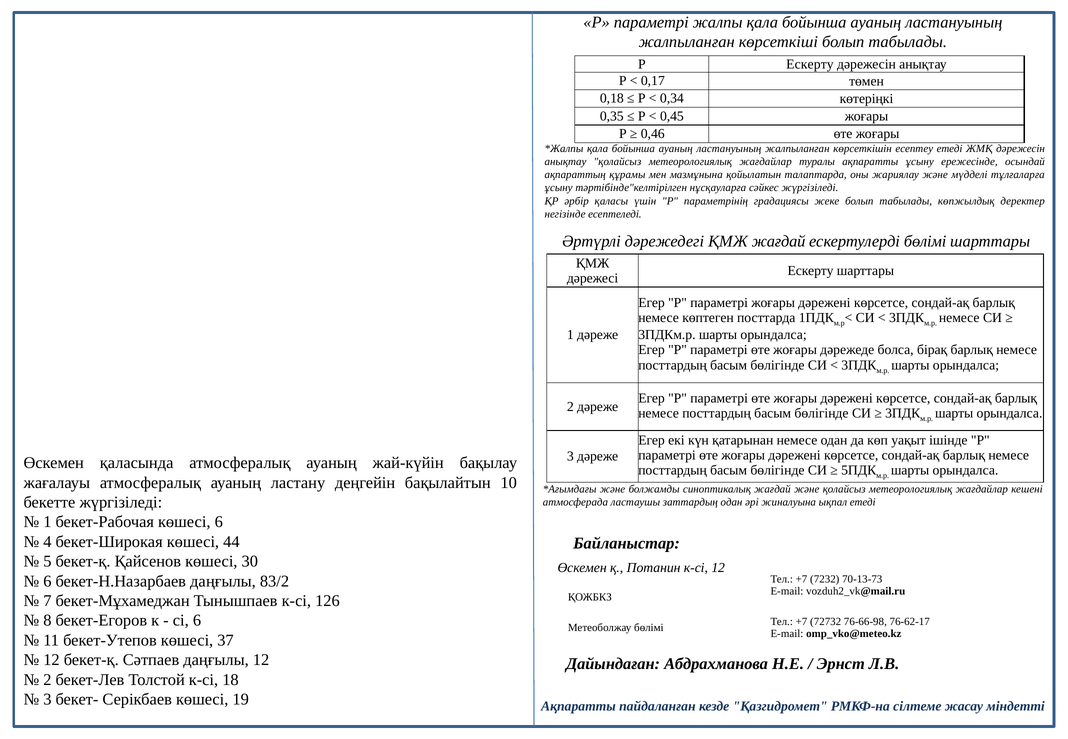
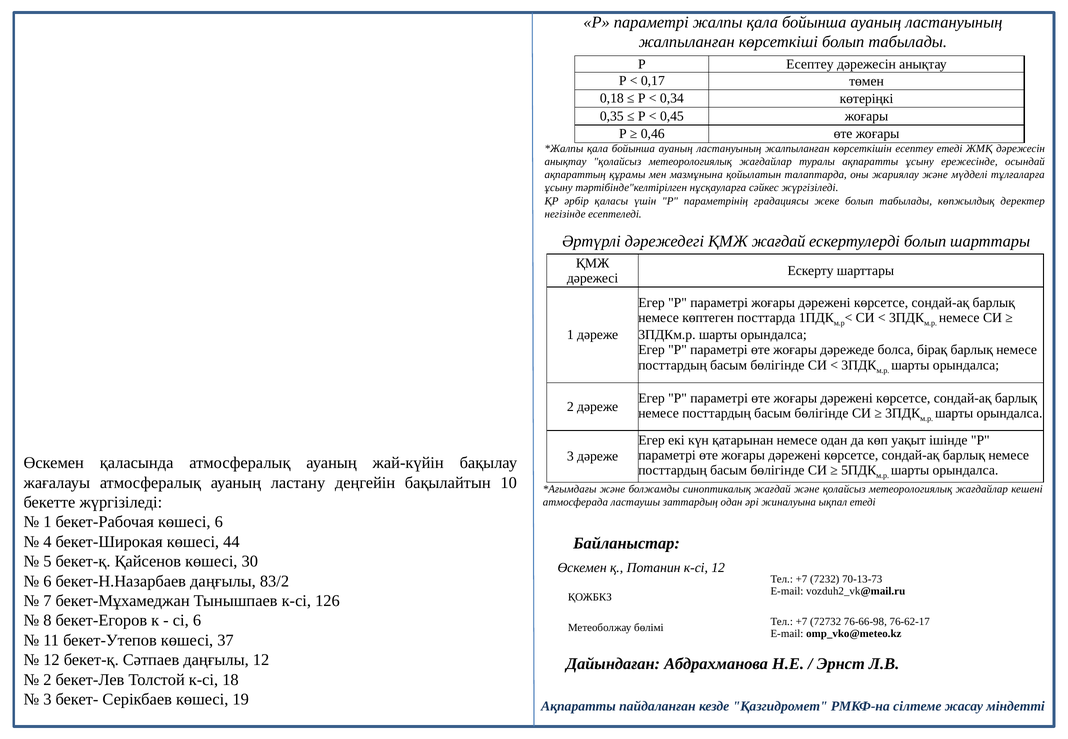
Р Ескерту: Ескерту -> Есептеу (810, 64)
ескертулерді бөлімі: бөлімі -> болып (925, 242)
